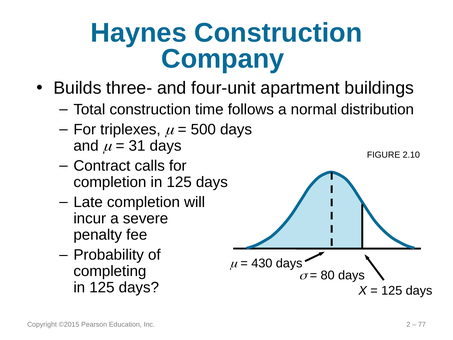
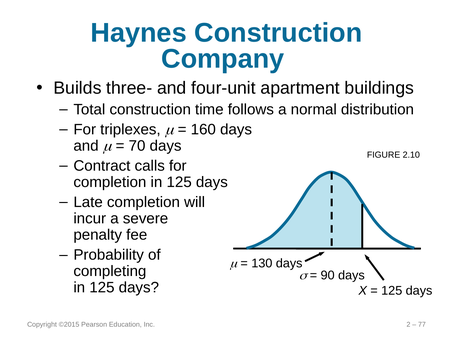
500: 500 -> 160 (203, 129)
31: 31 -> 70 (137, 146)
430: 430 -> 130 (262, 263)
80: 80 -> 90 (328, 275)
